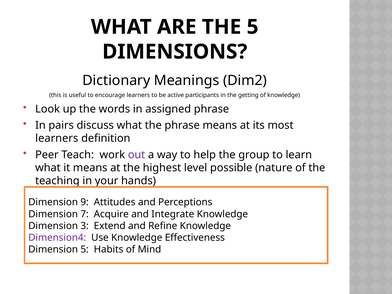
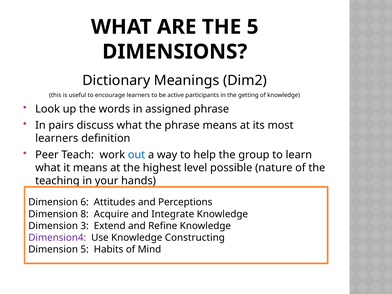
out colour: purple -> blue (137, 155)
9: 9 -> 6 (85, 202)
7: 7 -> 8 (85, 214)
Effectiveness: Effectiveness -> Constructing (195, 238)
